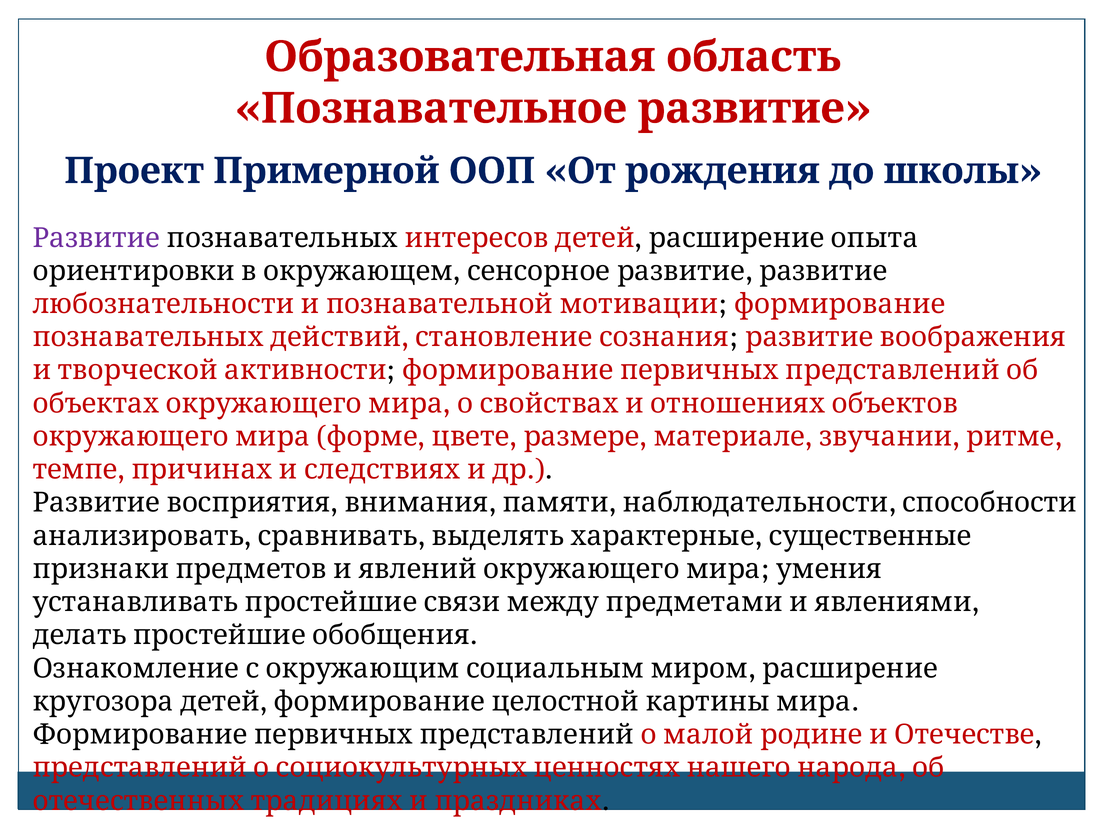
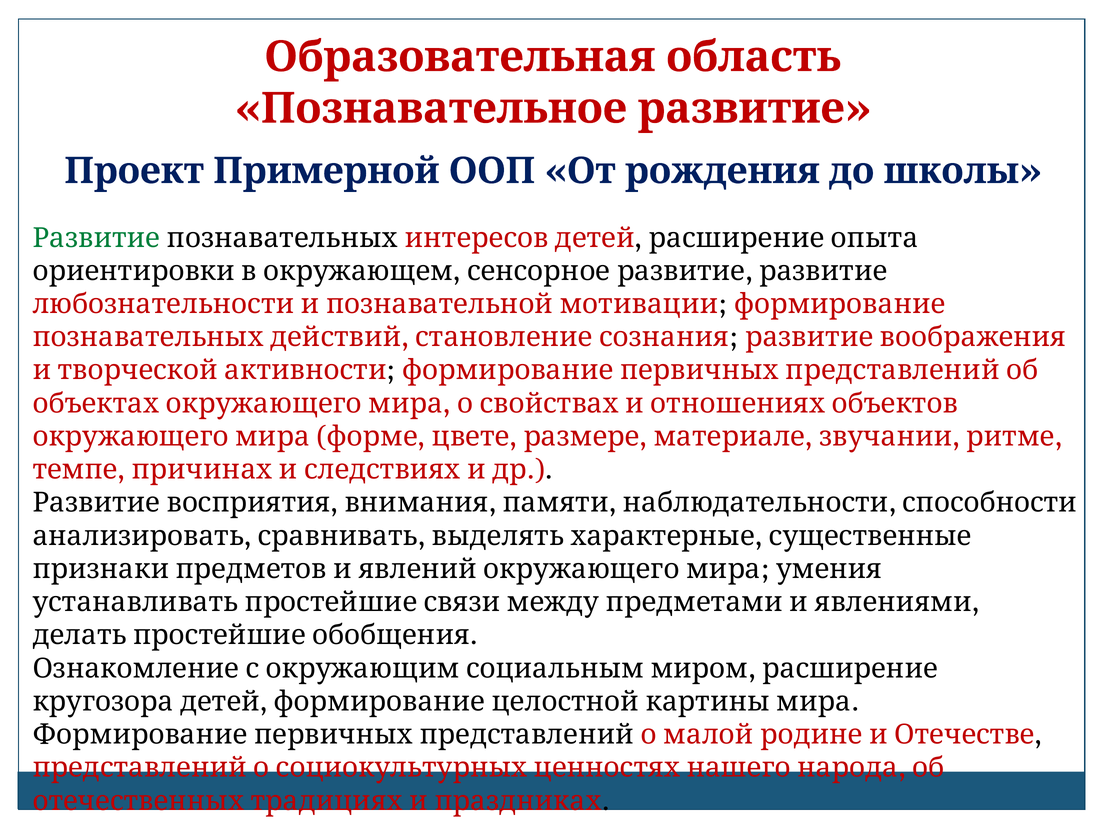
Развитие colour: purple -> green (96, 238)
